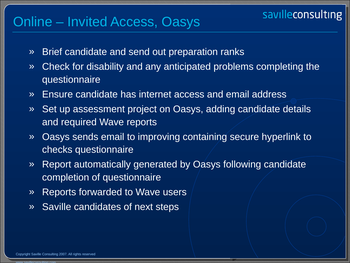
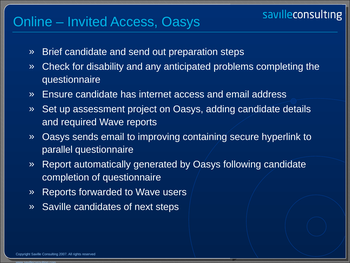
preparation ranks: ranks -> steps (232, 52)
checks: checks -> parallel (57, 149)
